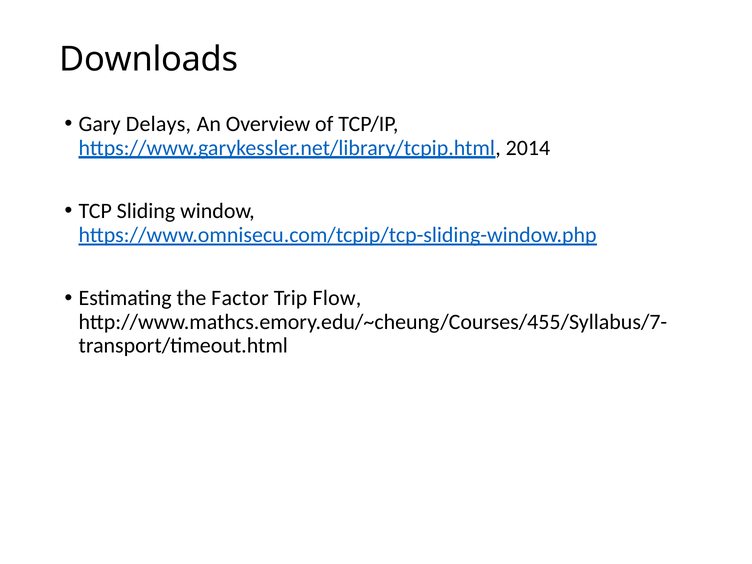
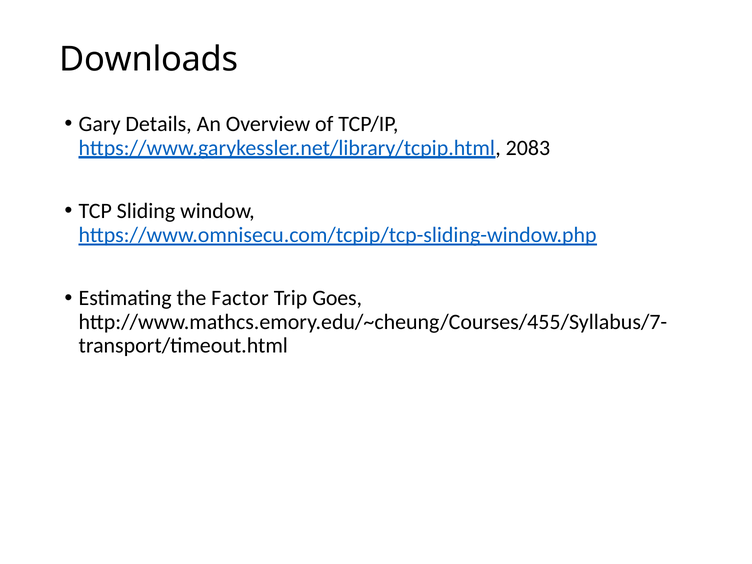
Delays: Delays -> Details (159, 124)
2014: 2014 -> 2083 (528, 148)
Flow: Flow -> Goes (337, 298)
